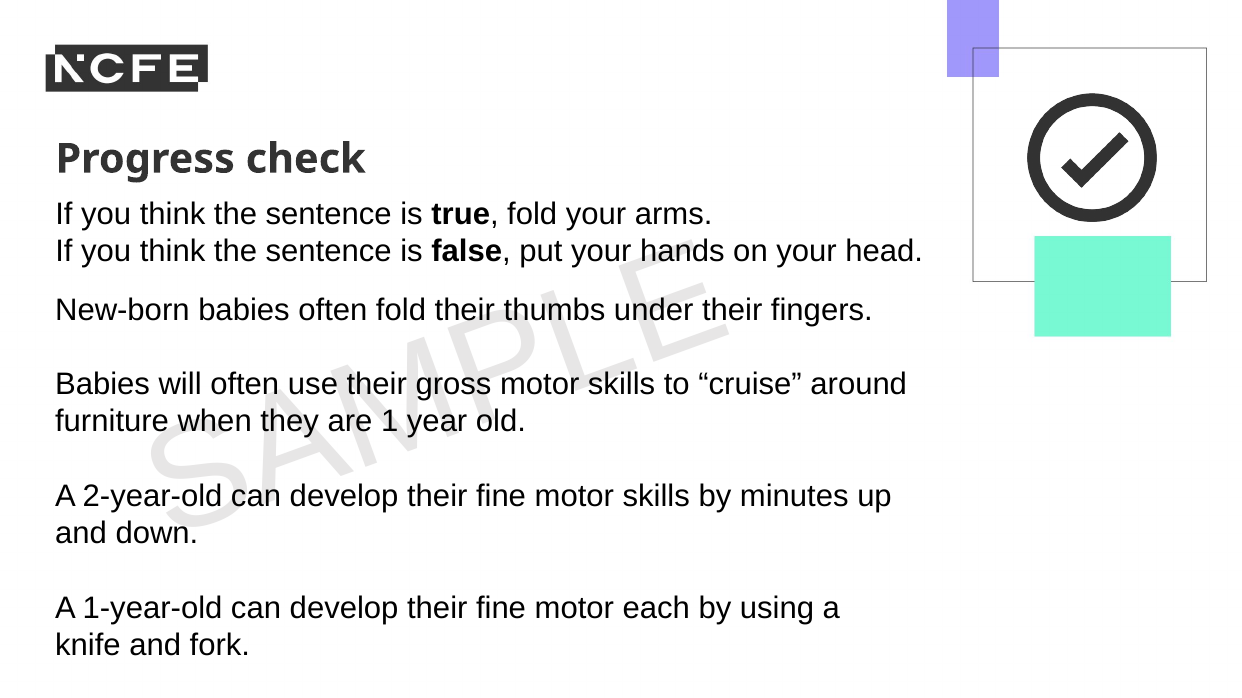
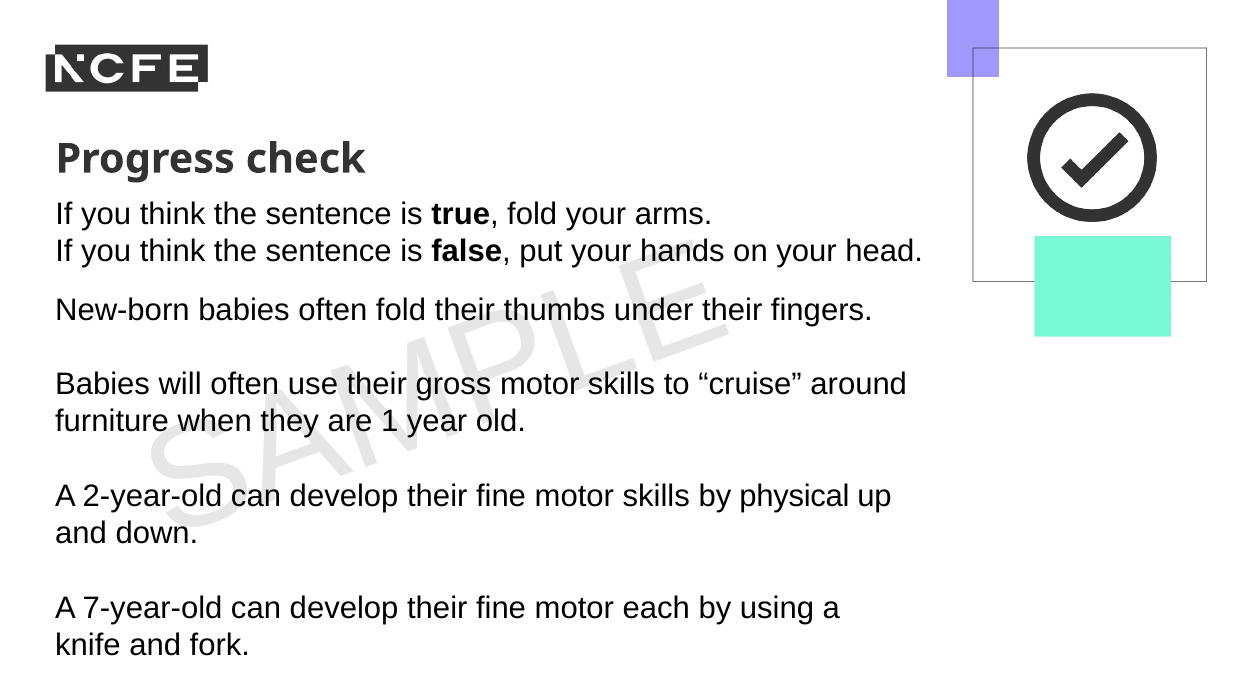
minutes: minutes -> physical (794, 497)
1-year-old: 1-year-old -> 7-year-old (153, 608)
